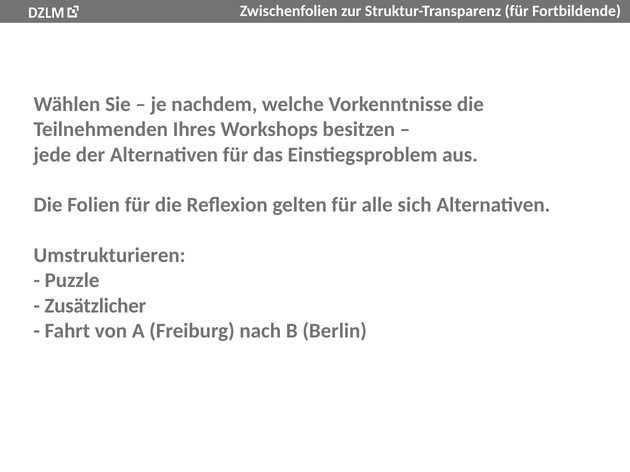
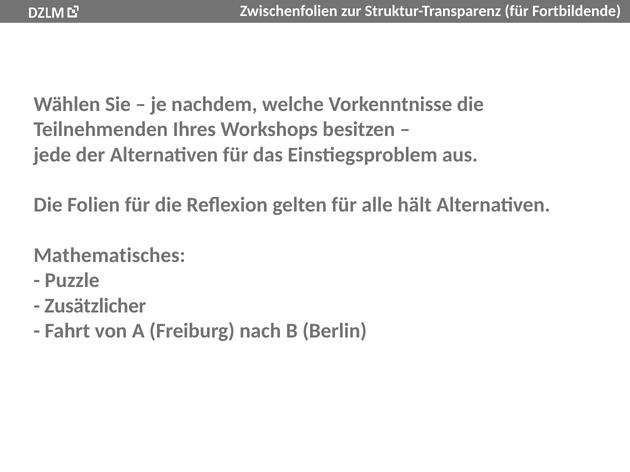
sich: sich -> hält (415, 205)
Umstrukturieren: Umstrukturieren -> Mathematisches (109, 256)
